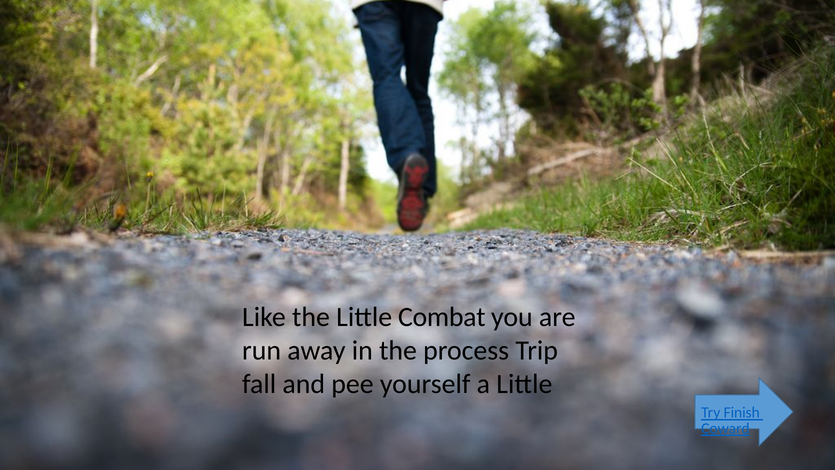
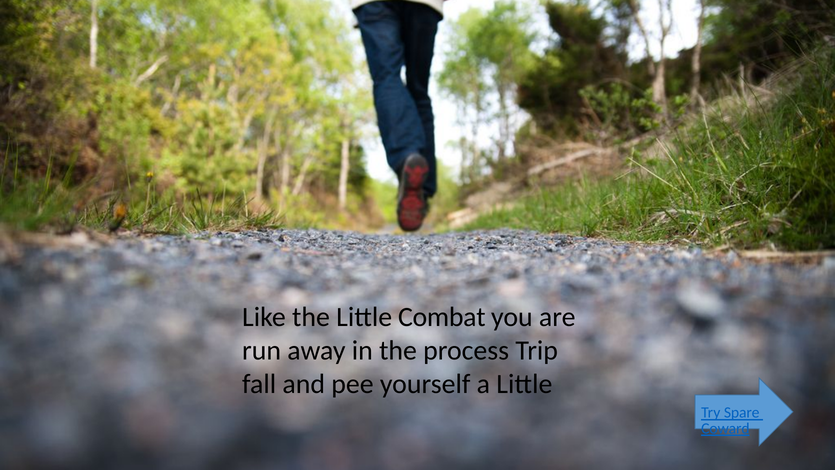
Finish: Finish -> Spare (742, 412)
